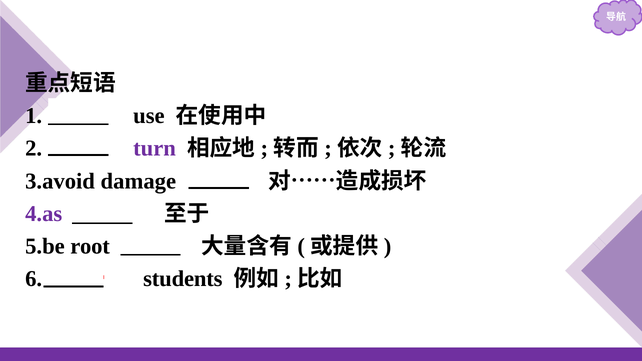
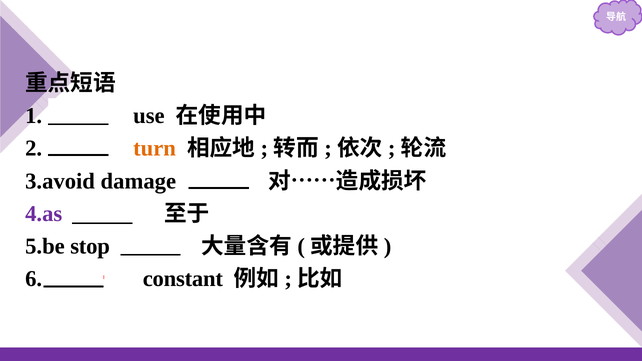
turn colour: purple -> orange (155, 149)
root: root -> stop (90, 246)
students: students -> constant (183, 279)
